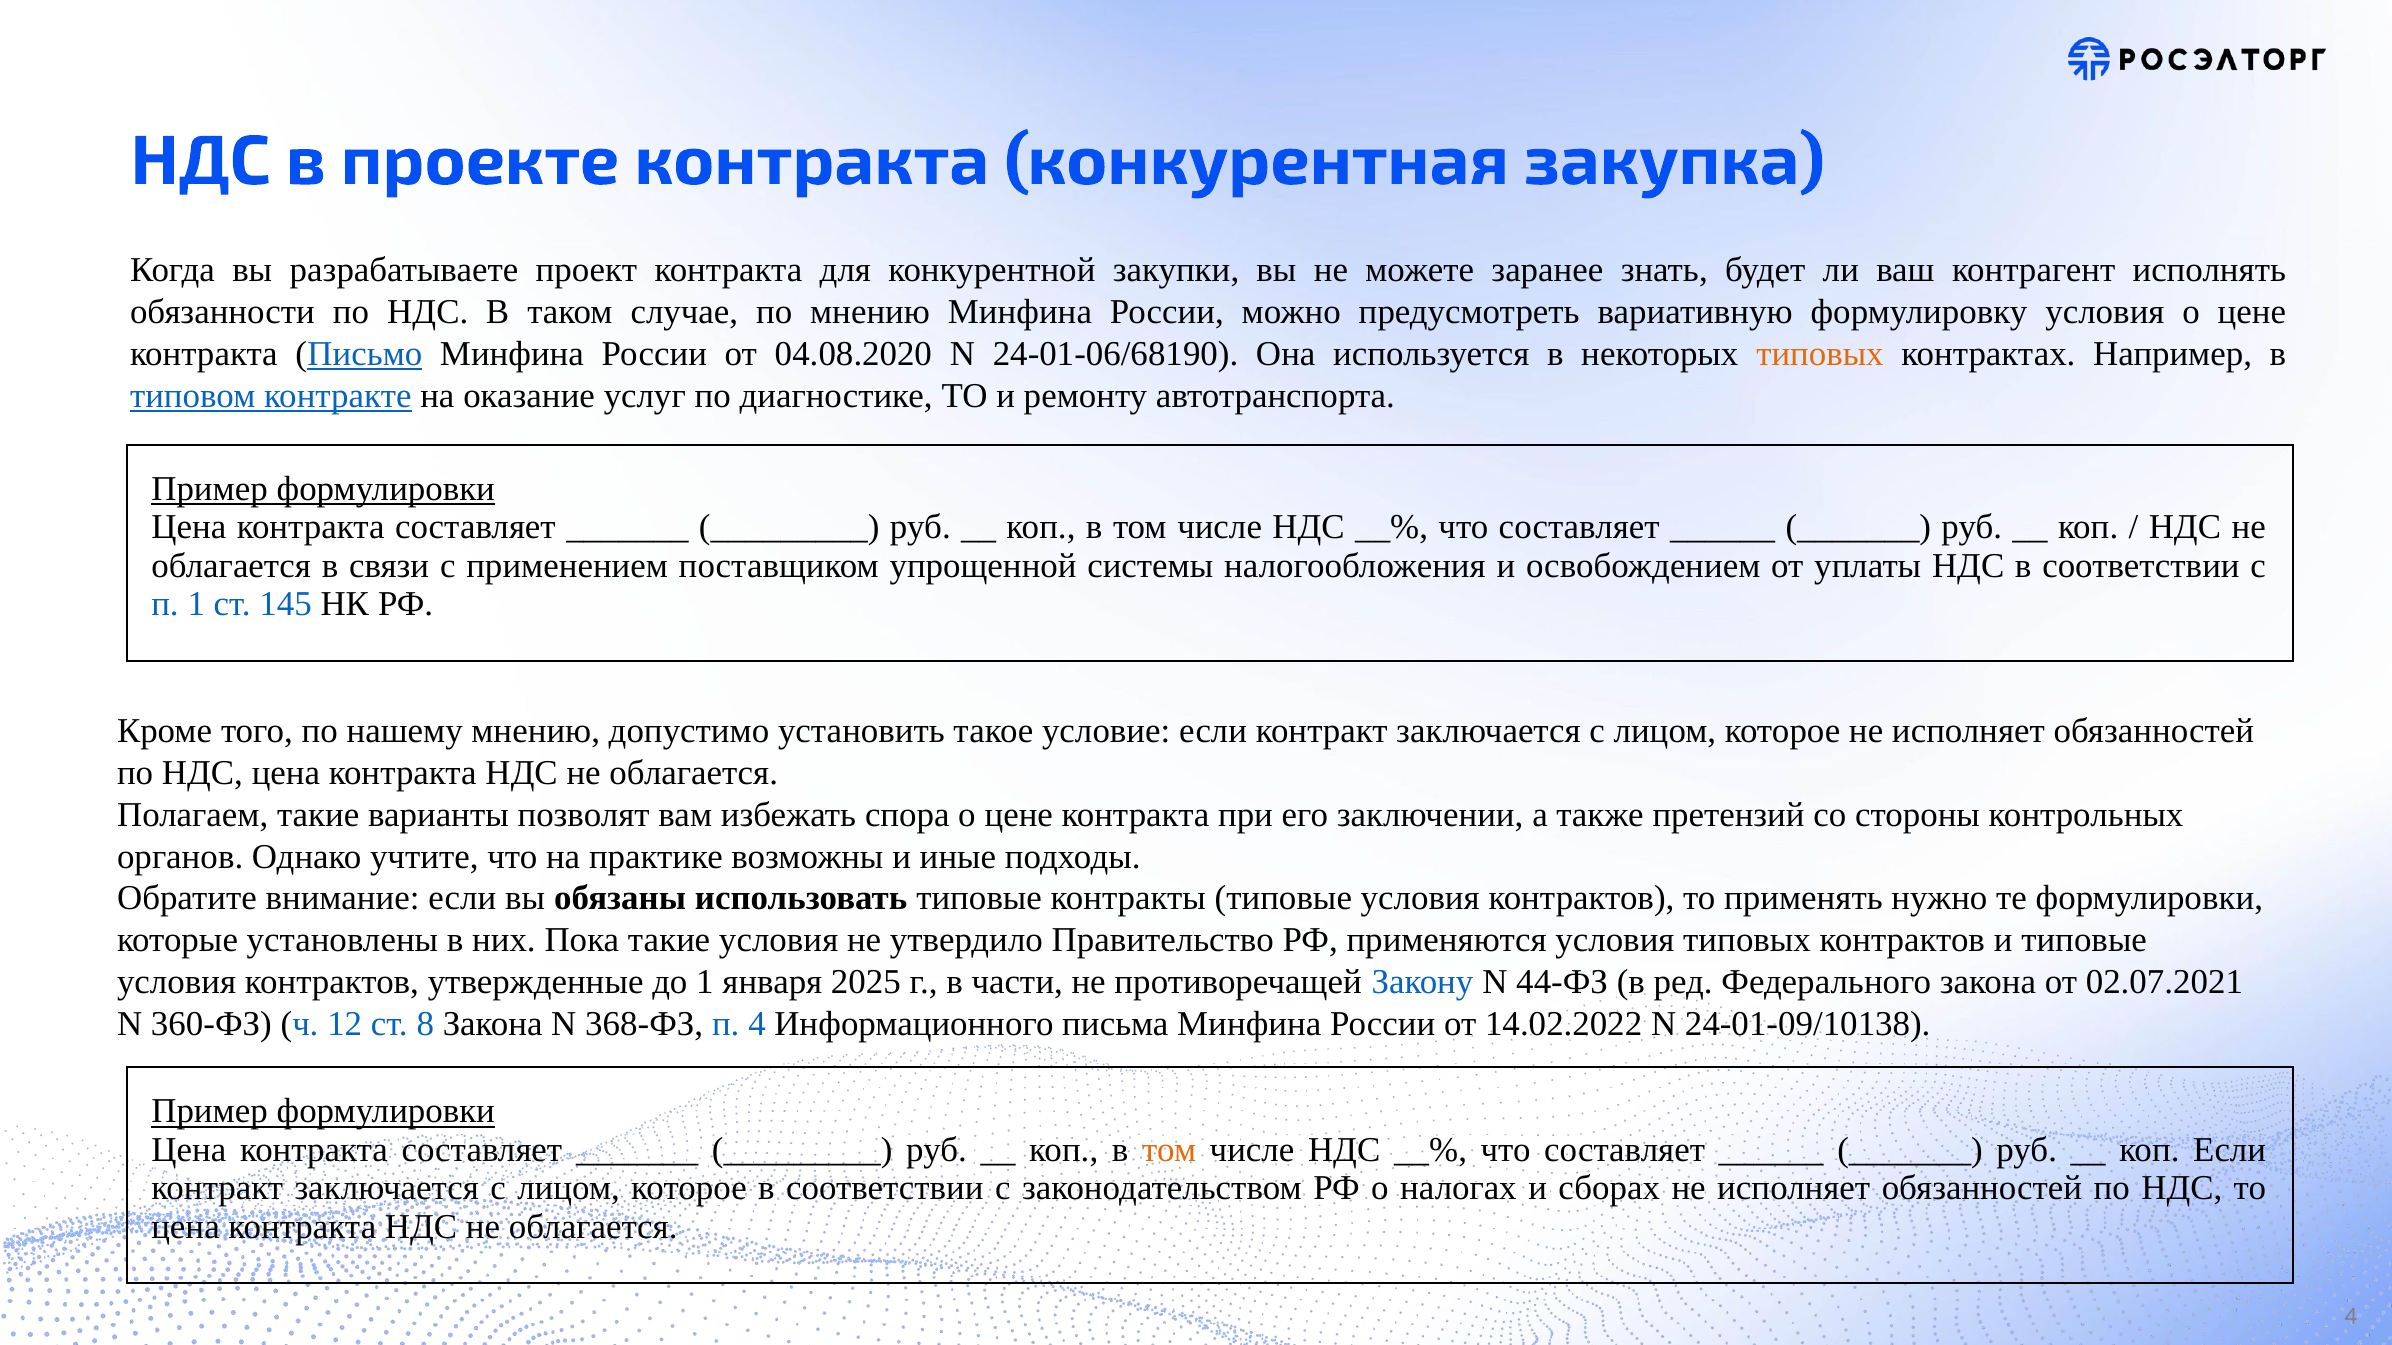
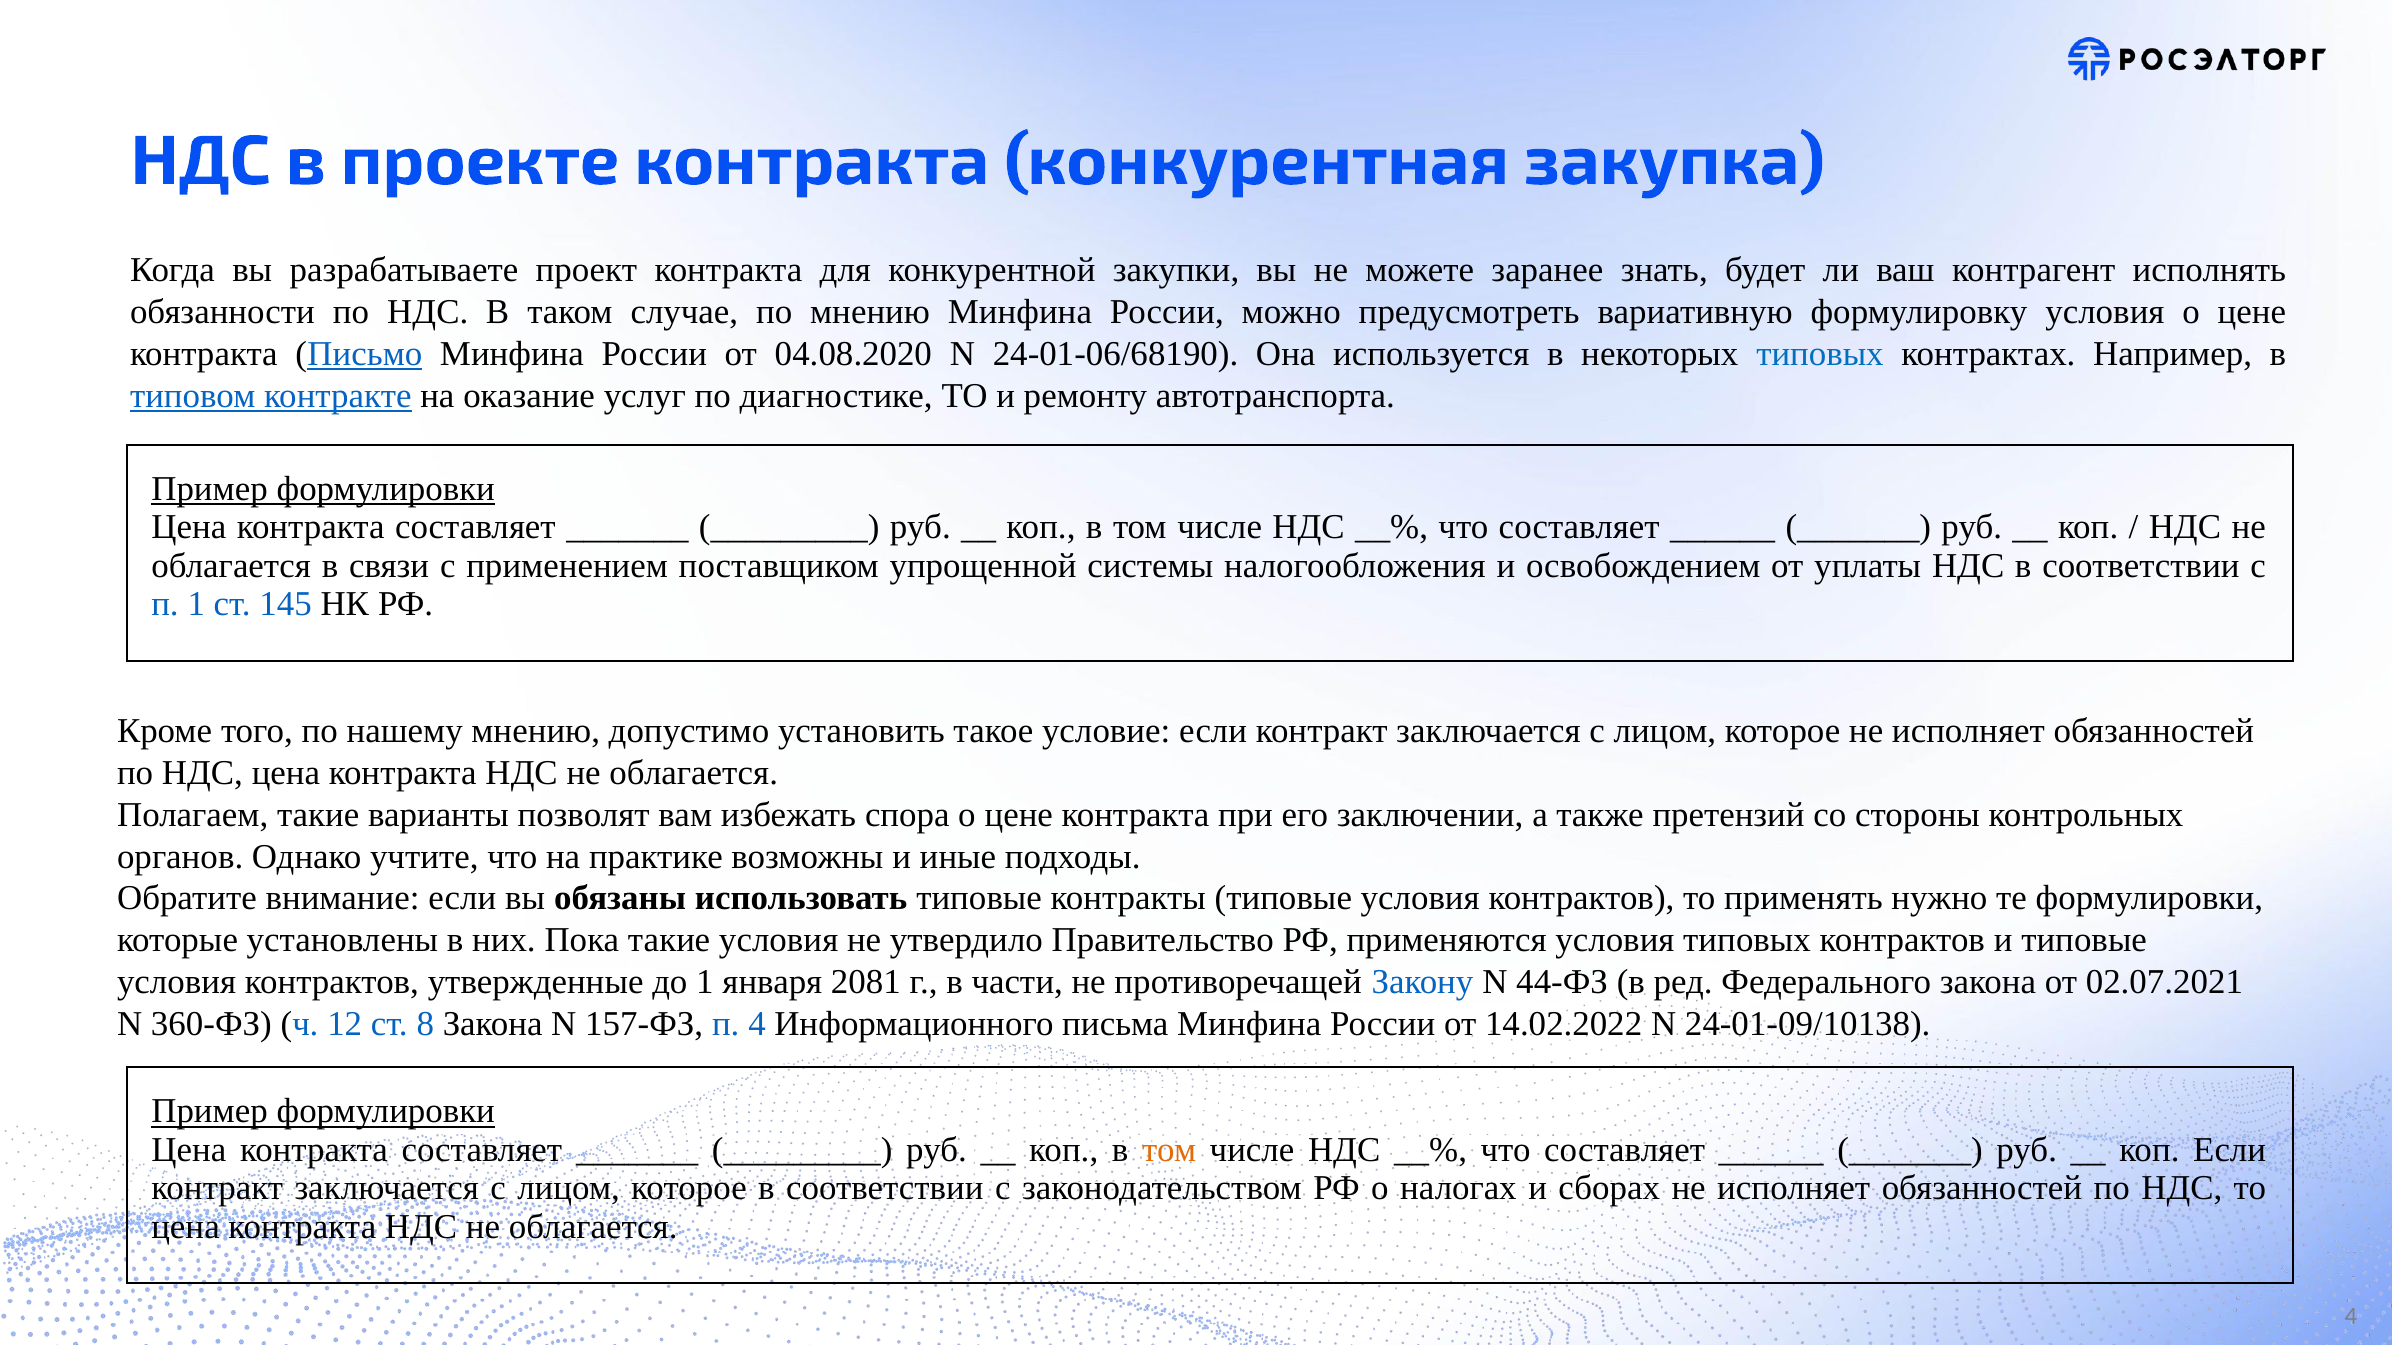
типовых colour: orange -> blue (1820, 354)
2025: 2025 -> 2081 (866, 983)
368-ФЗ: 368-ФЗ -> 157-ФЗ (644, 1024)
